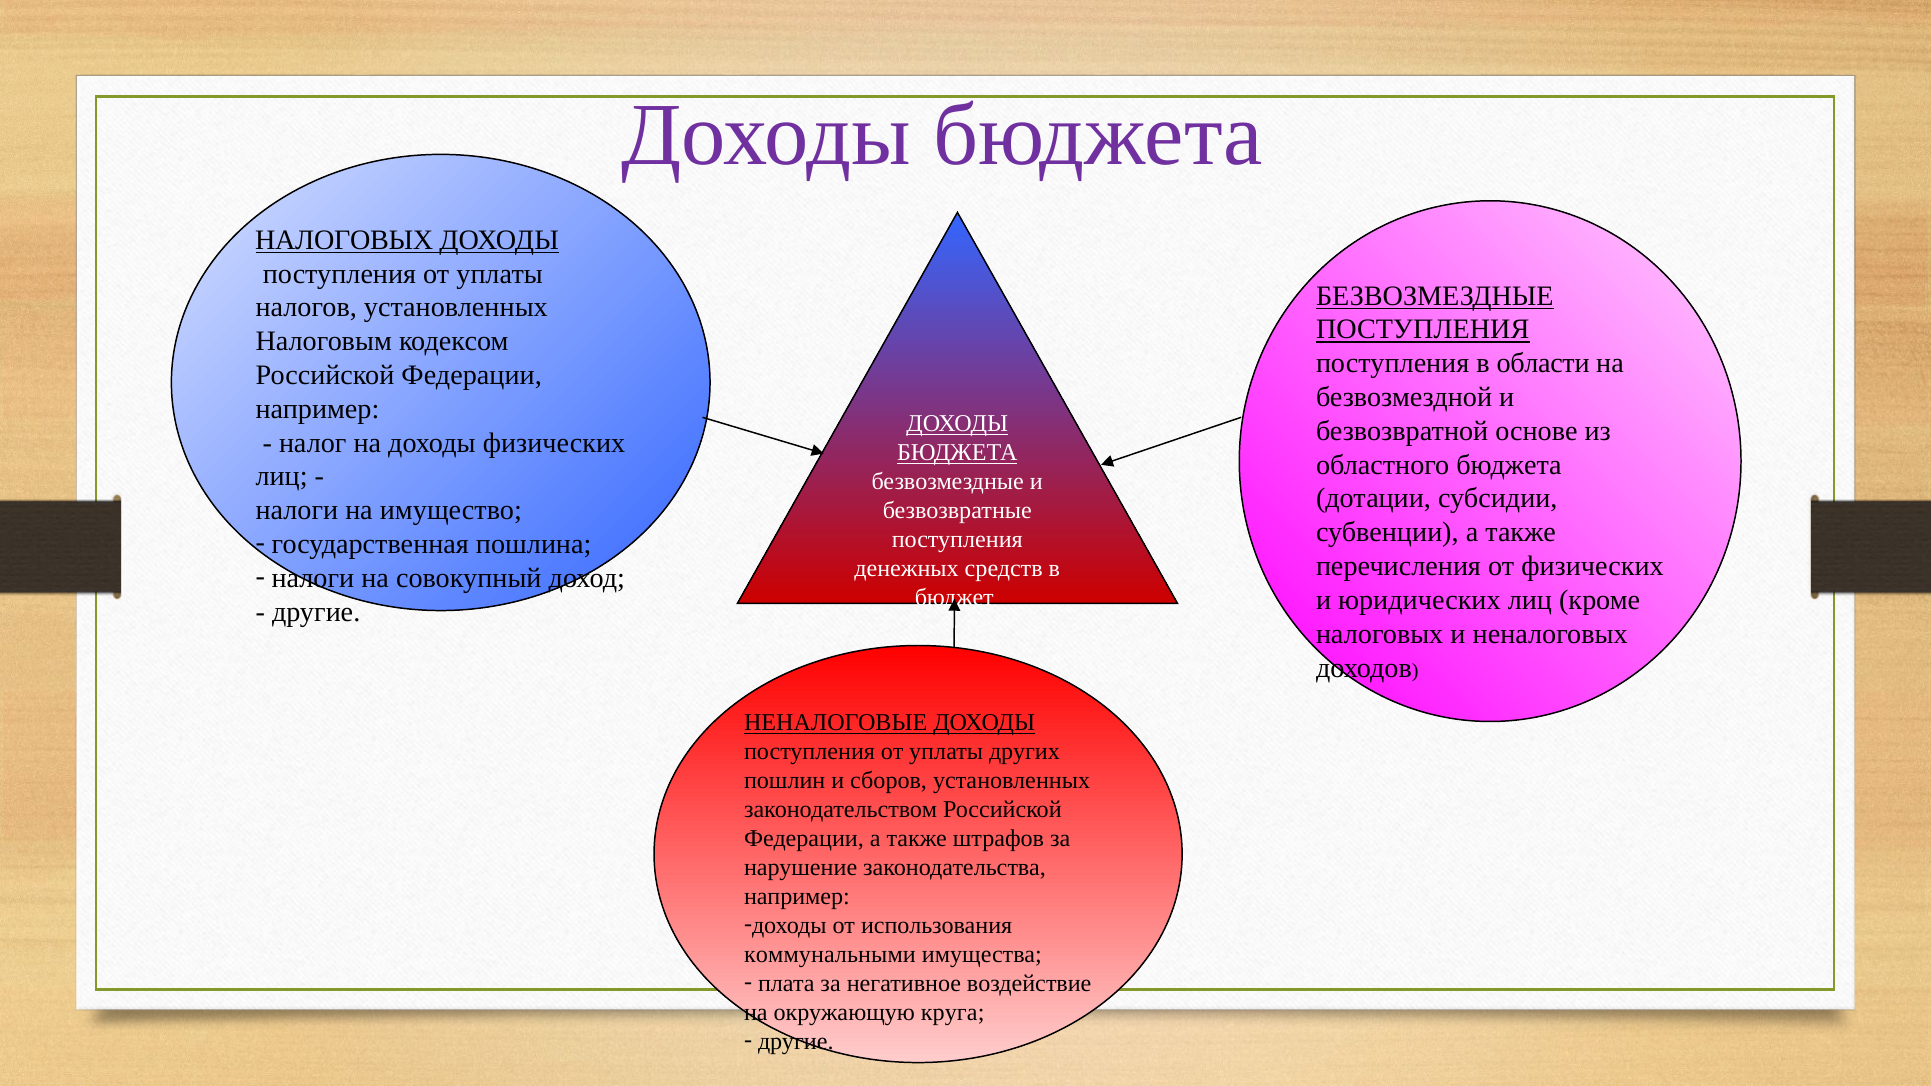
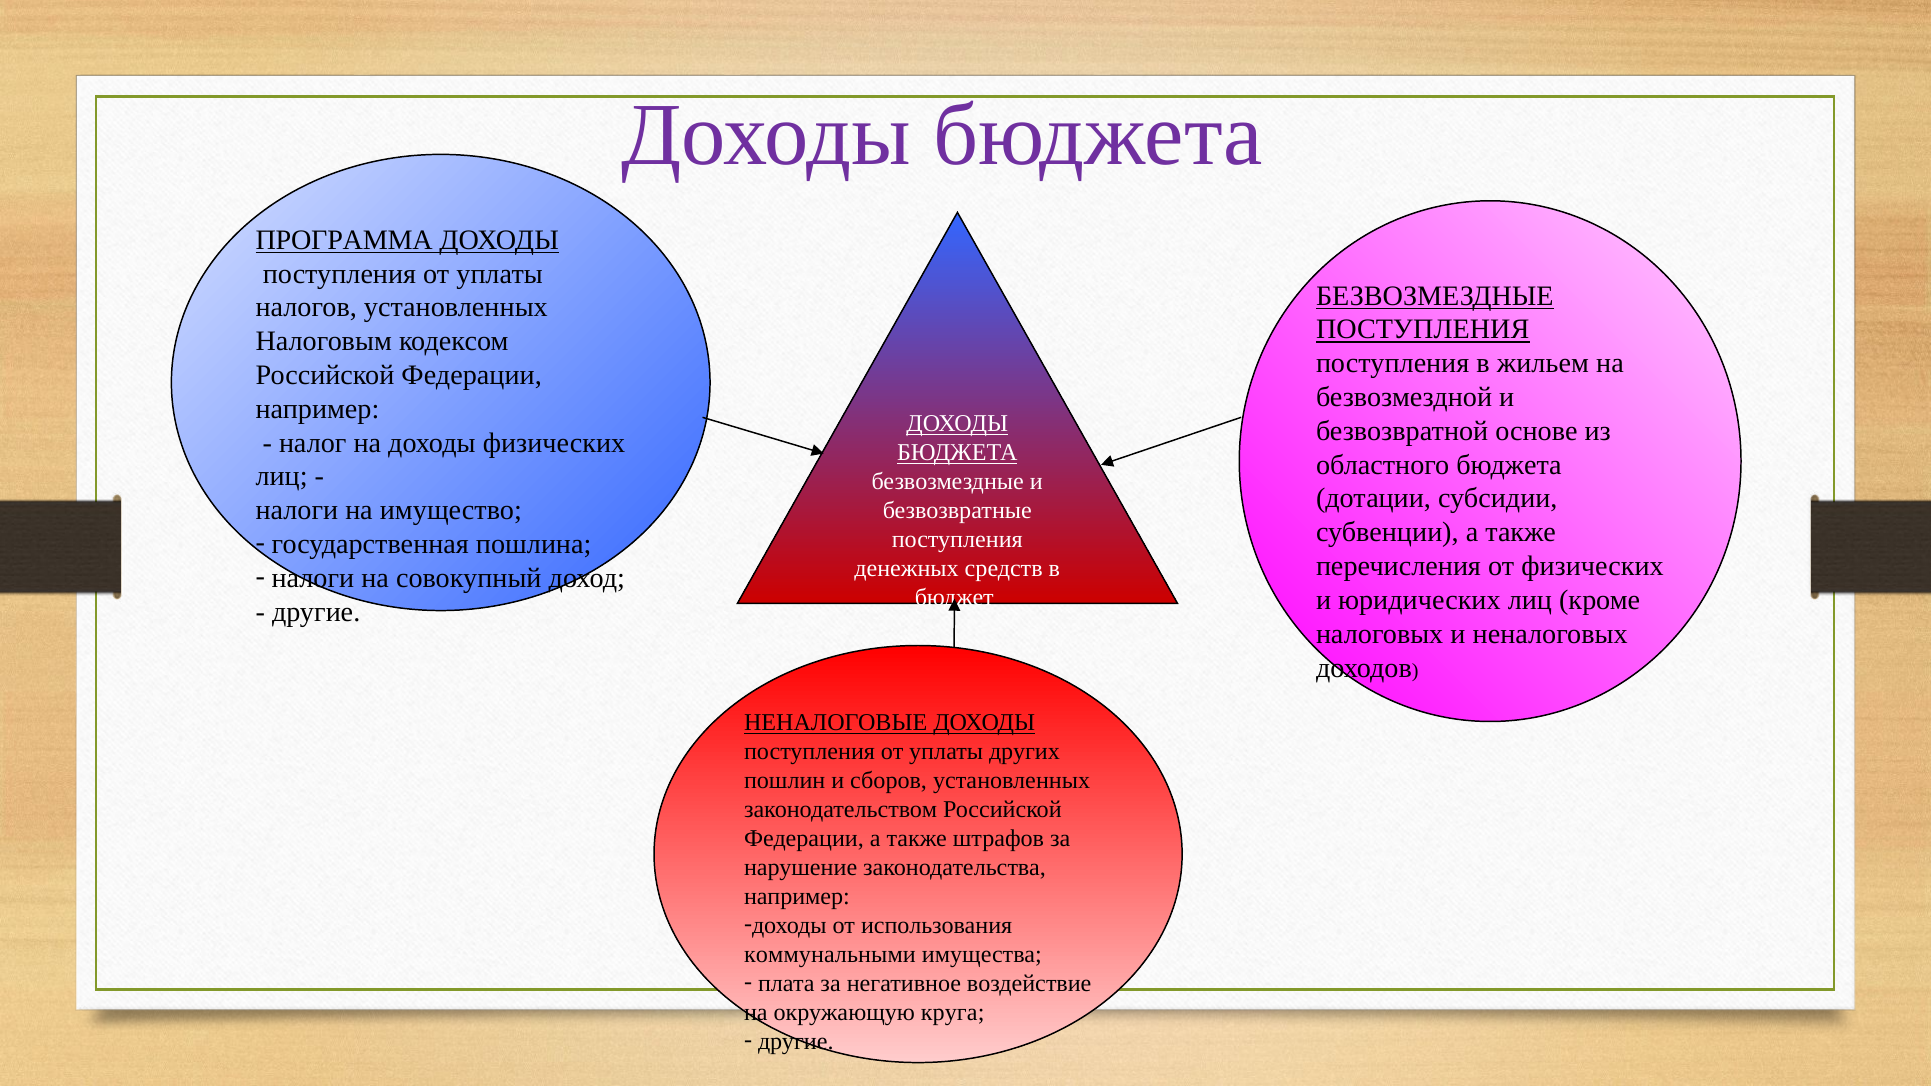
НАЛОГОВЫХ: НАЛОГОВЫХ -> ПРОГРАММА (344, 240)
области: области -> жильем (1543, 364)
